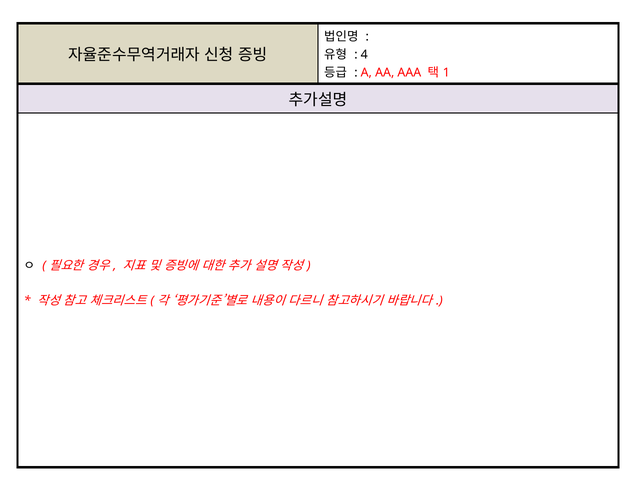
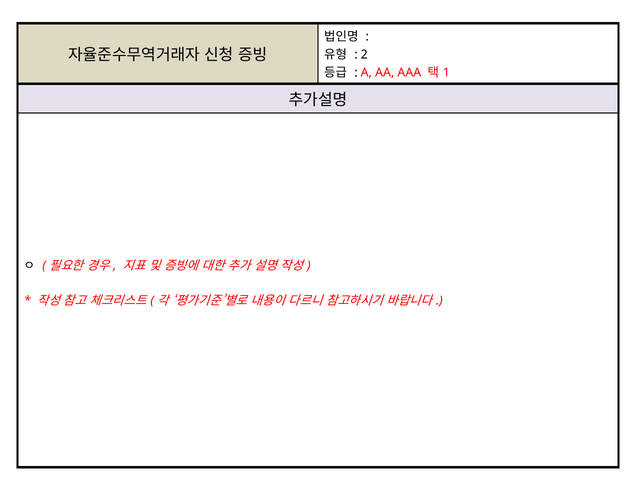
4: 4 -> 2 (364, 55)
